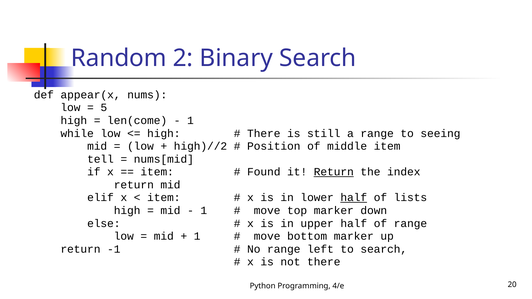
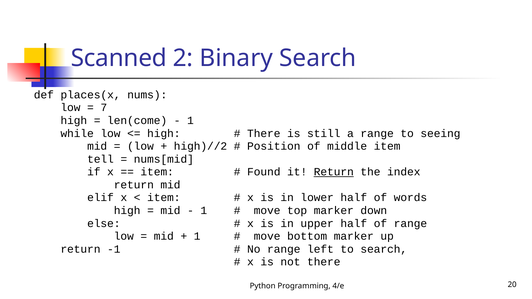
Random: Random -> Scanned (119, 58)
appear(x: appear(x -> places(x (91, 95)
5: 5 -> 7 (104, 108)
half underline: present -> none (354, 198)
lists: lists -> words (410, 198)
